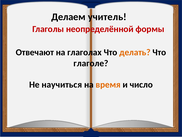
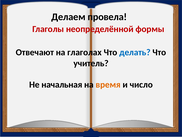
учитель: учитель -> провела (107, 17)
делать colour: orange -> blue (135, 52)
глаголе: глаголе -> учитель (91, 63)
научиться: научиться -> начальная (62, 84)
